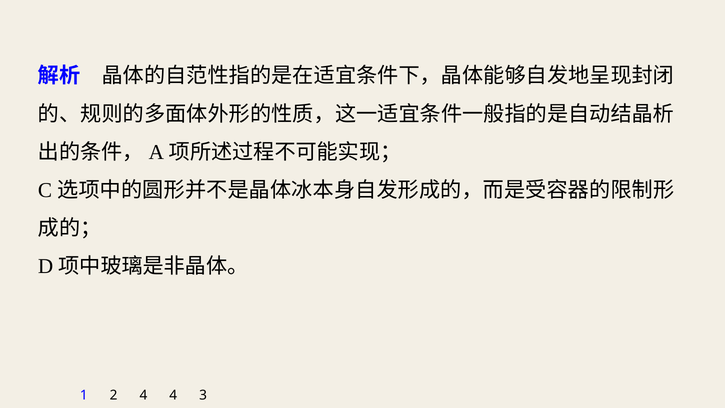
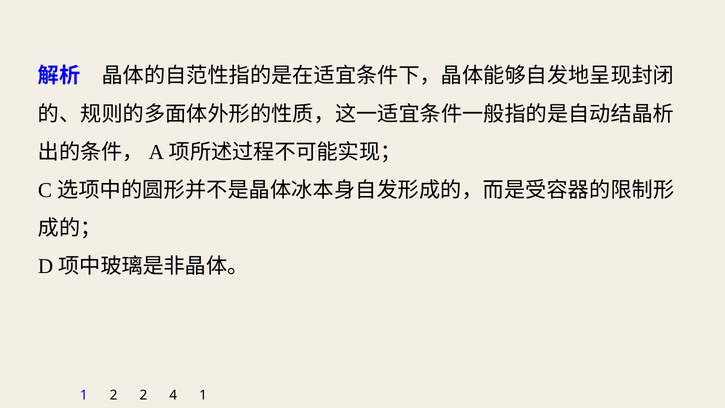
2 4: 4 -> 2 (143, 395)
4 3: 3 -> 1 (203, 395)
